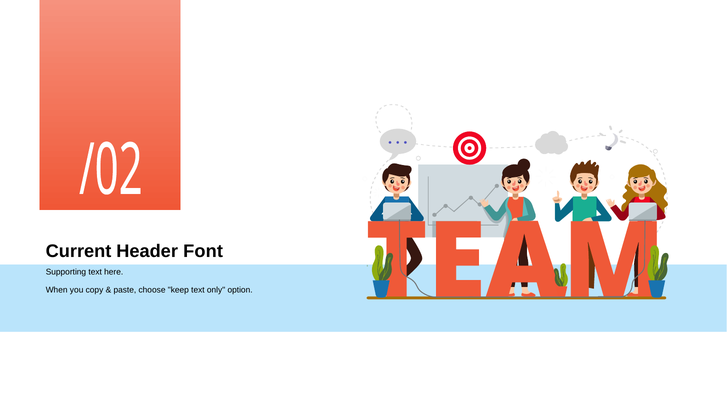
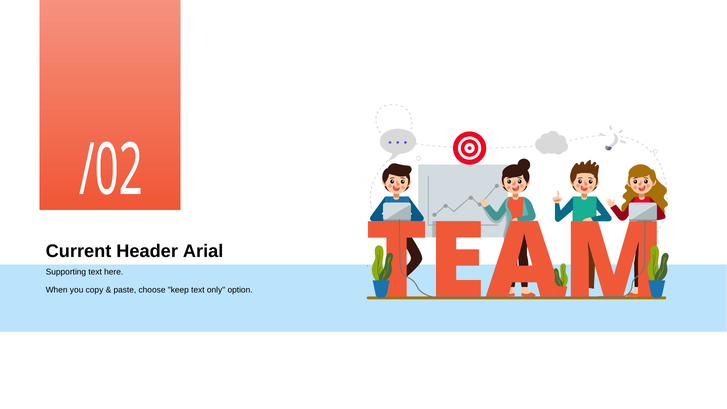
Font: Font -> Arial (203, 251)
